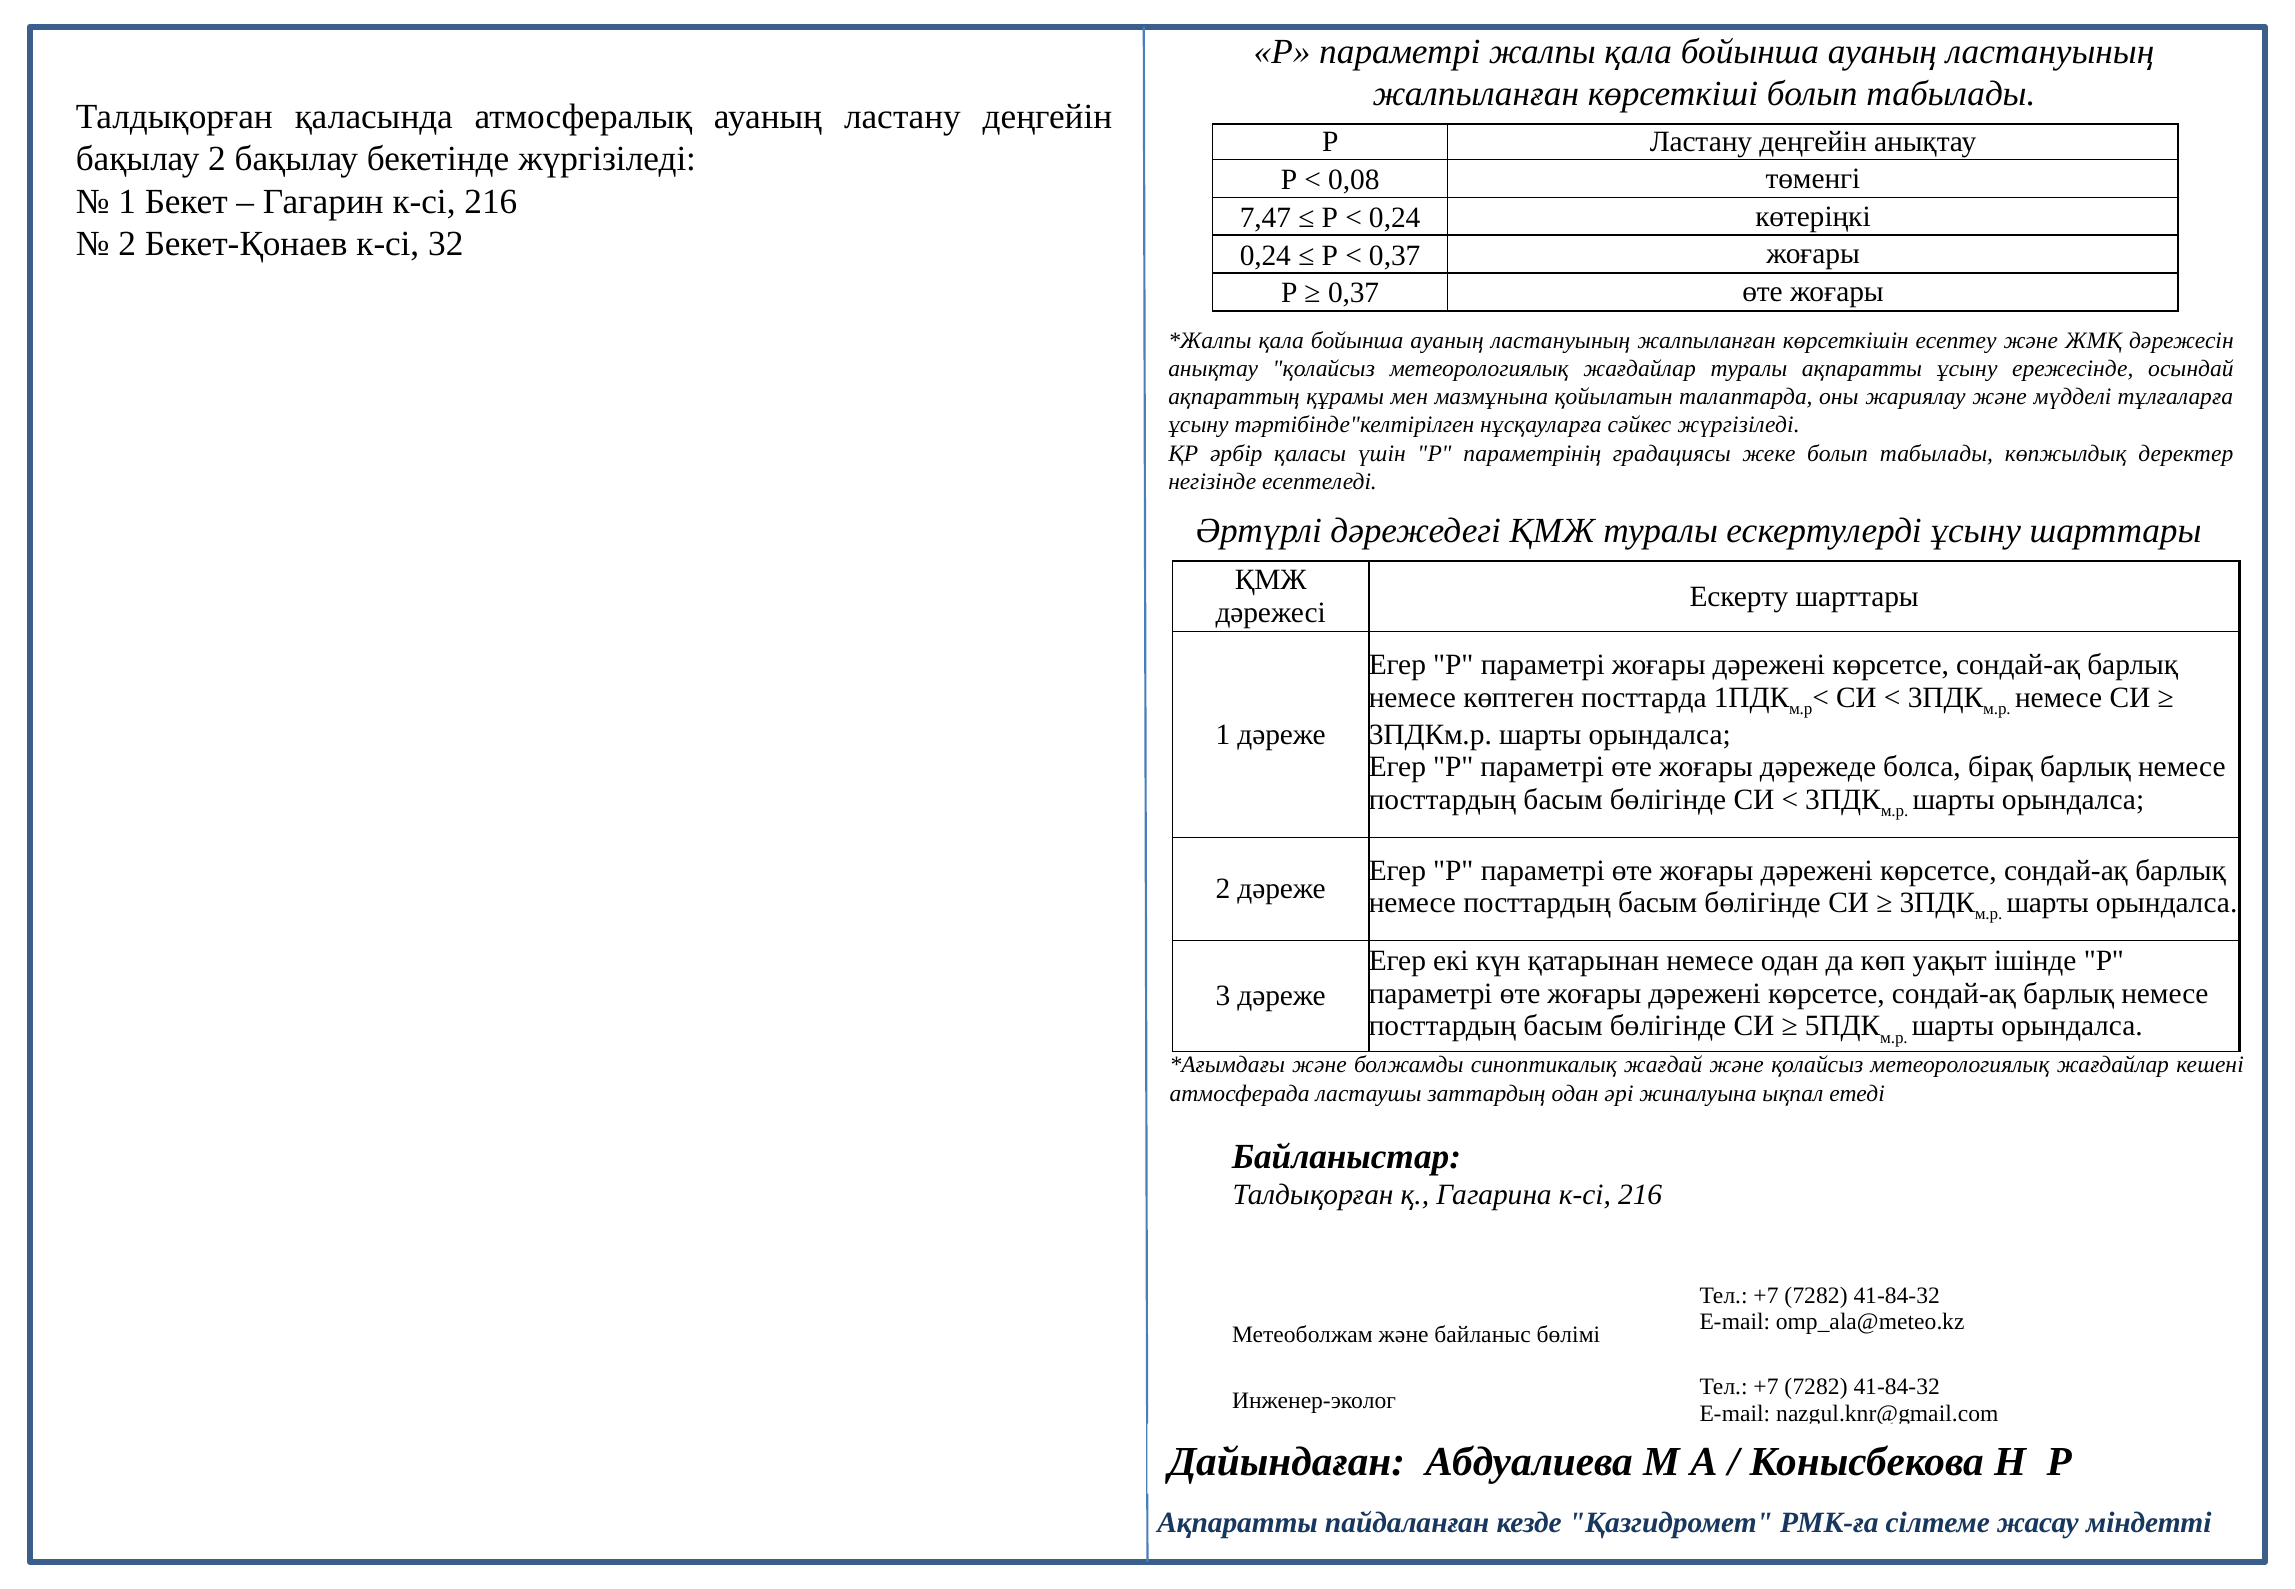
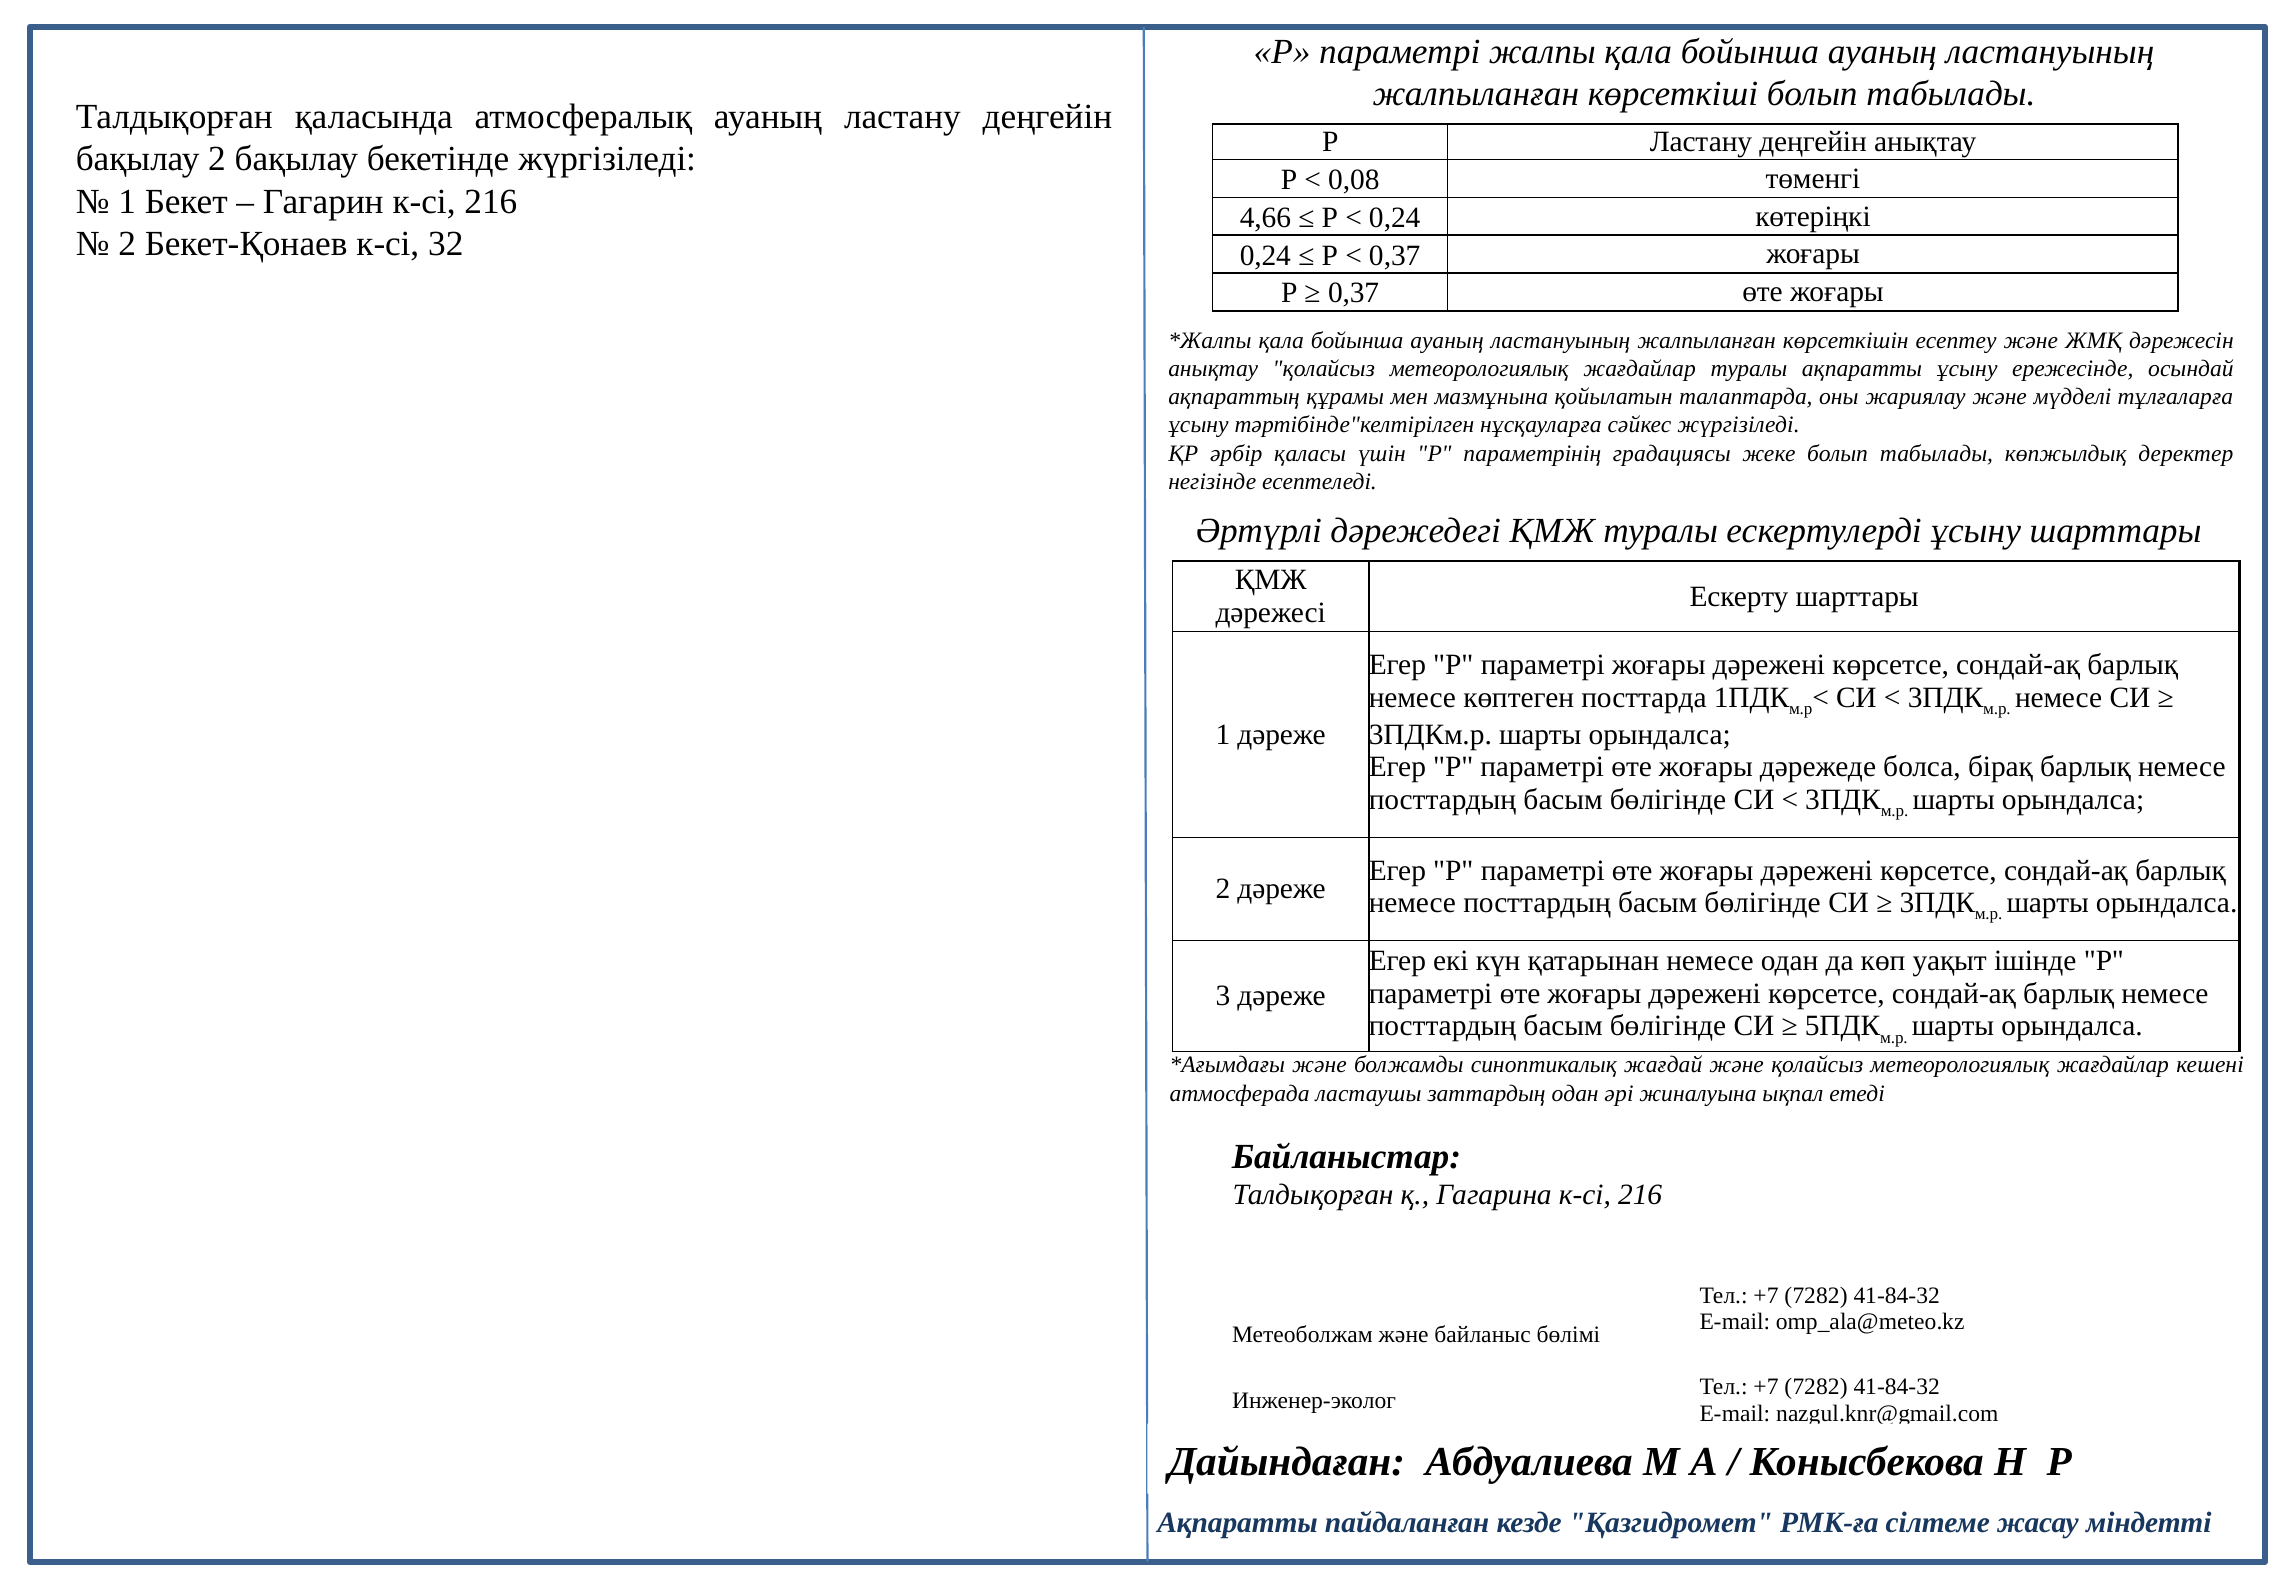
7,47: 7,47 -> 4,66 (1265, 217)
